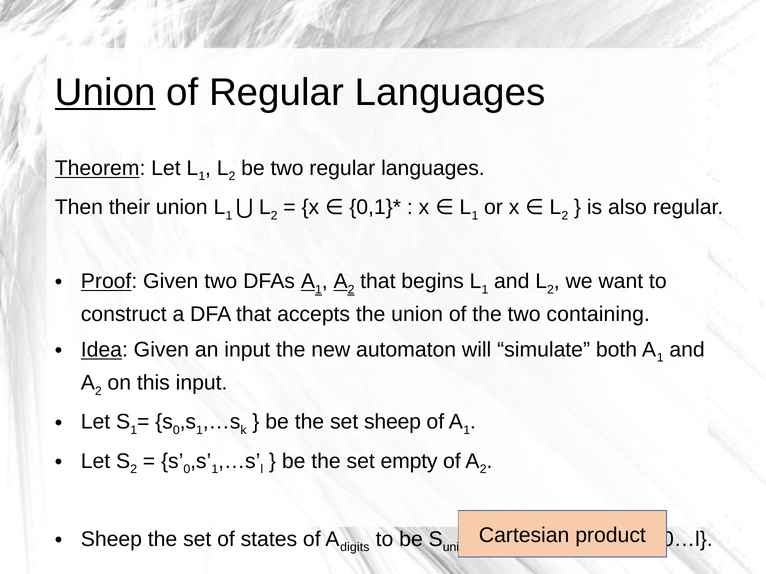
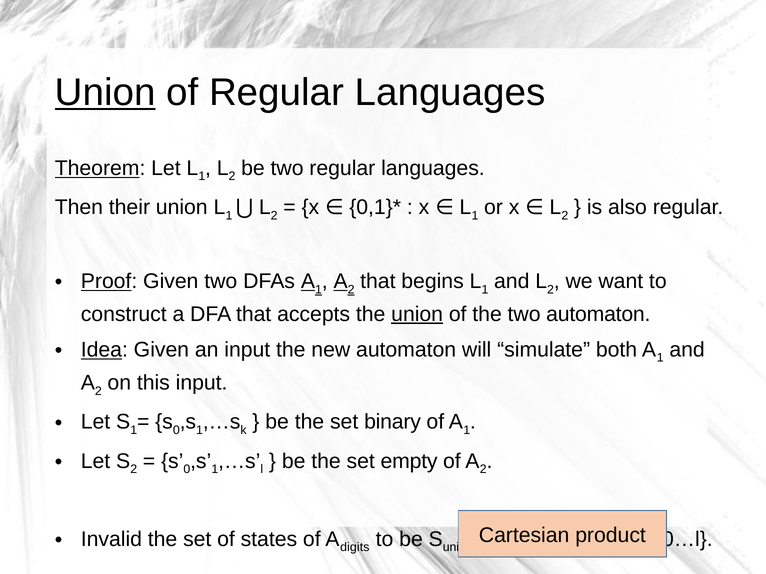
union underline: none -> present (417, 314)
two containing: containing -> automaton (598, 314)
set sheep: sheep -> binary (393, 422)
Sheep: Sheep -> Invalid (111, 540)
